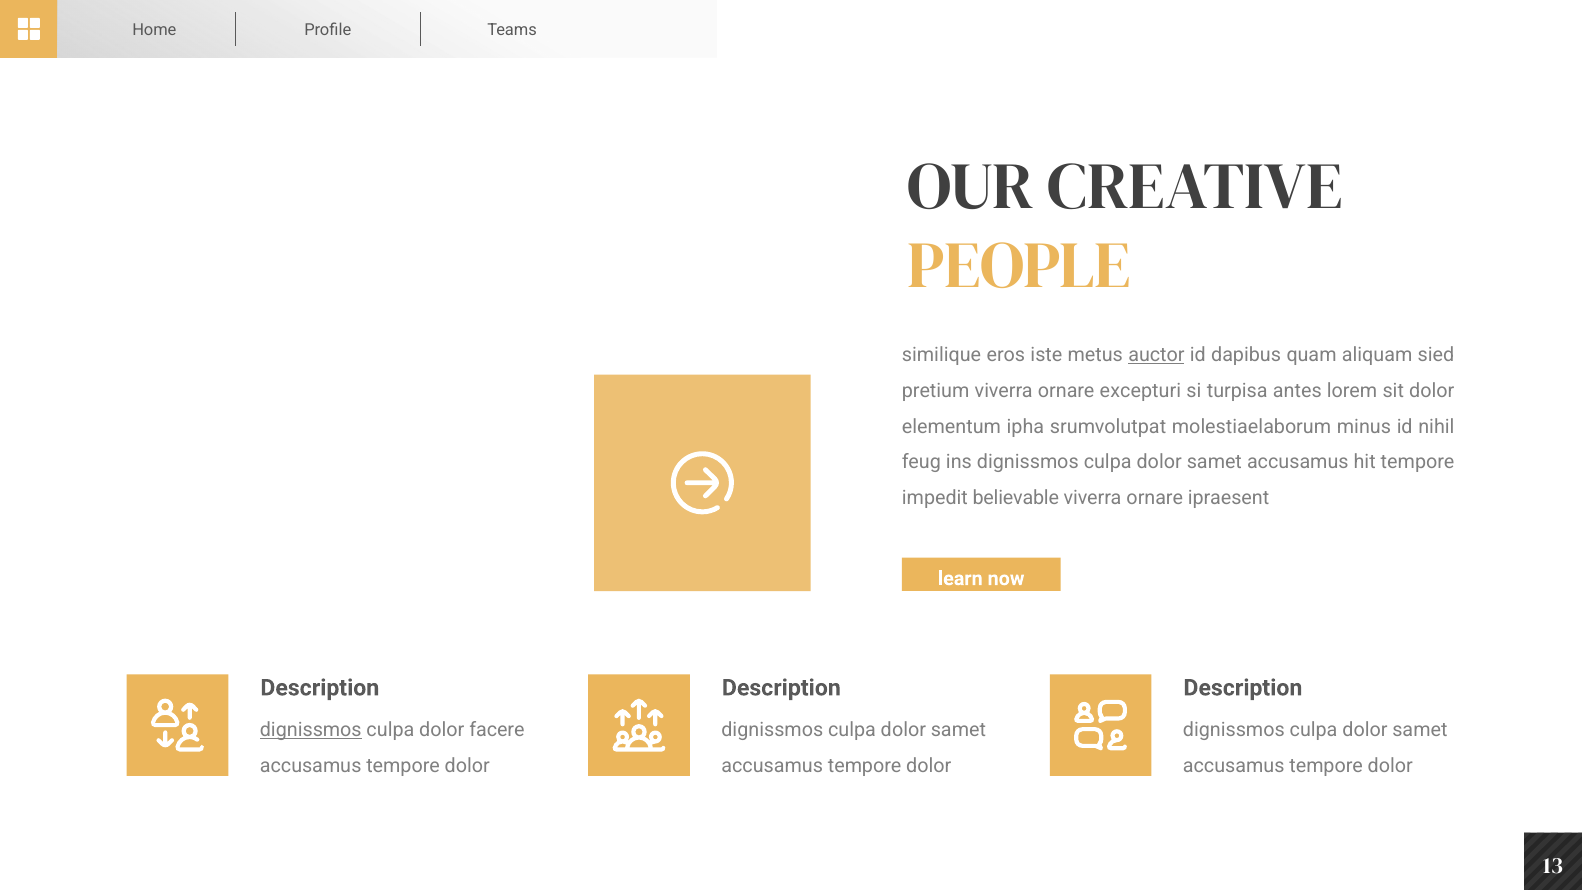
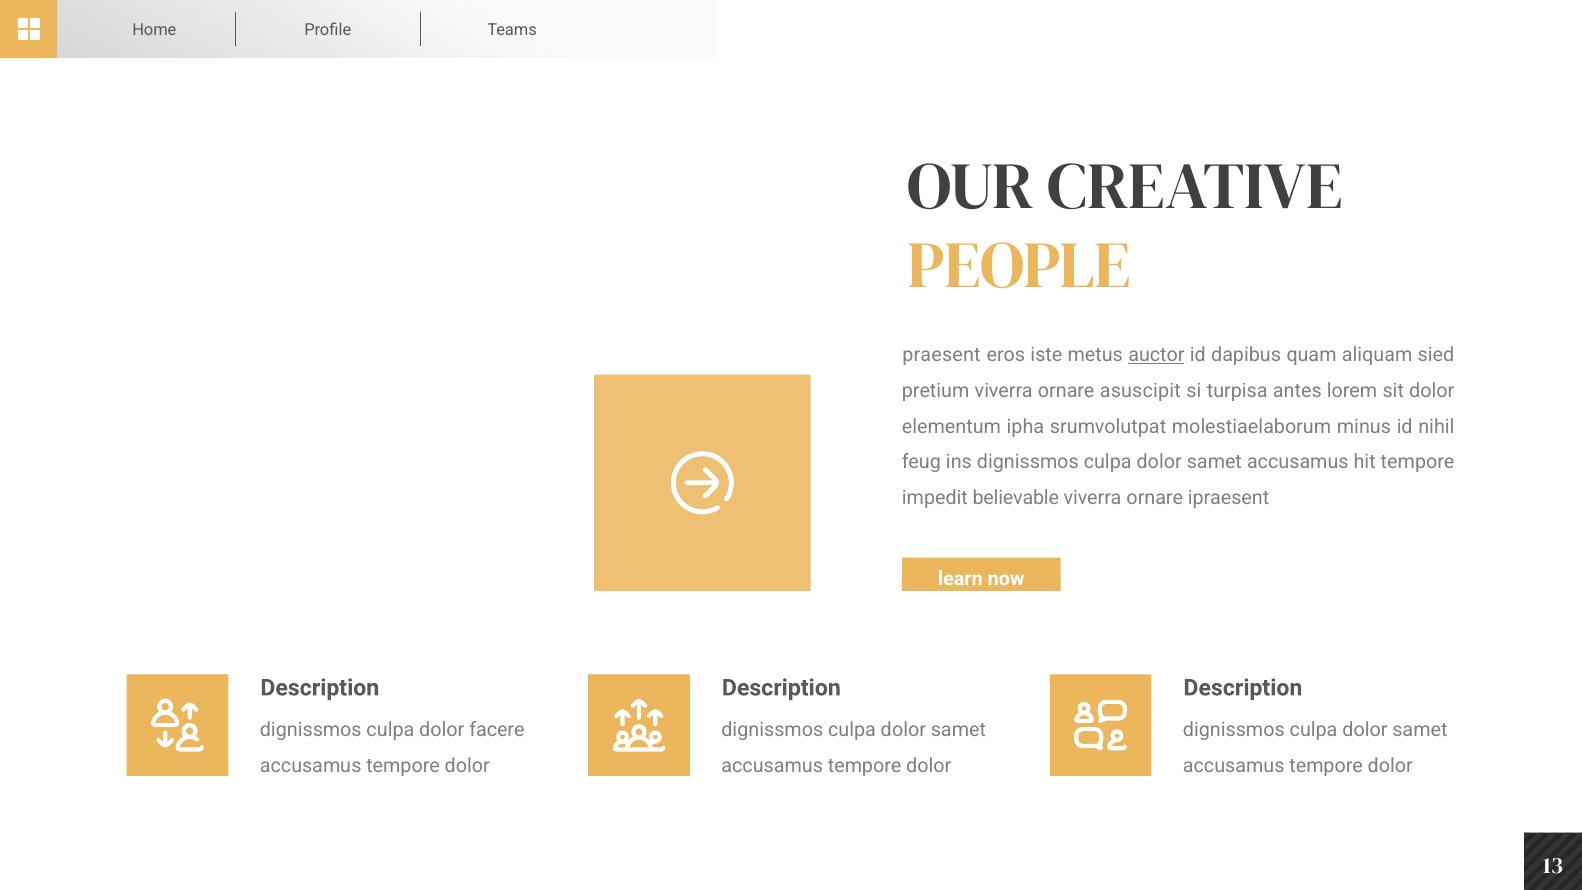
similique: similique -> praesent (941, 355)
excepturi: excepturi -> asuscipit (1140, 391)
dignissmos underline: present -> none (311, 730)
